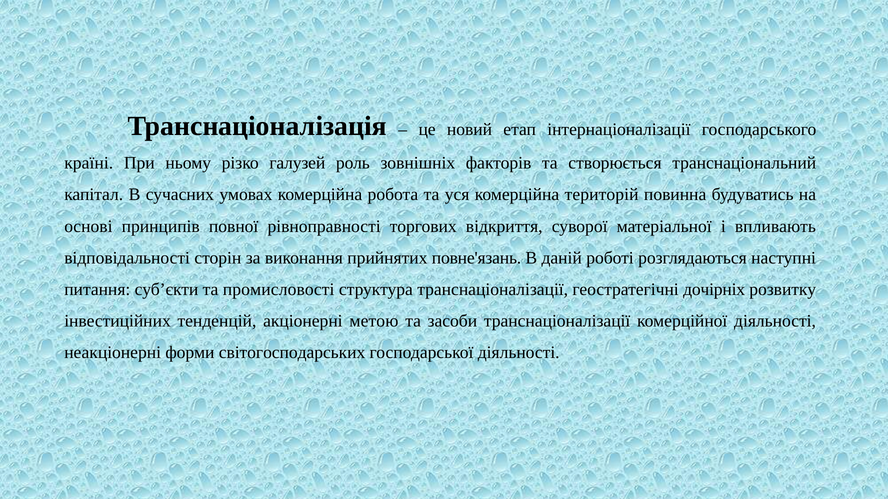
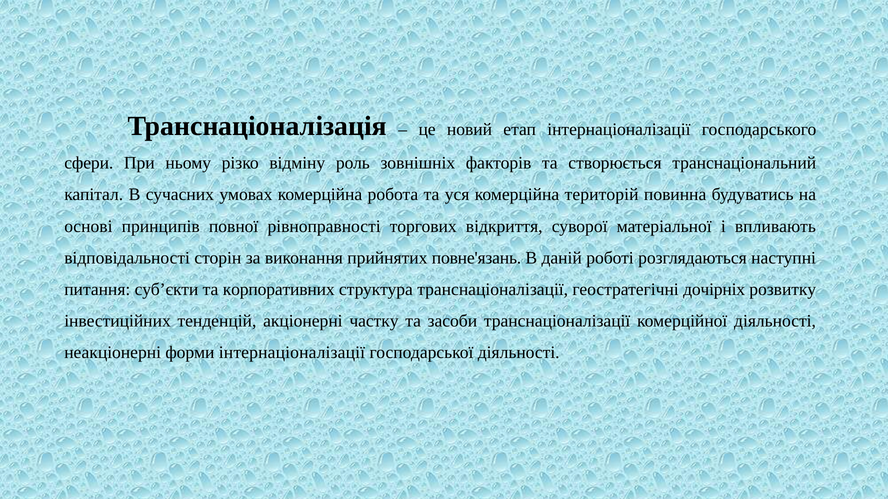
країні: країні -> сфери (89, 163)
галузей: галузей -> відміну (297, 163)
промисловості: промисловості -> корпоративних (279, 290)
метою: метою -> частку (374, 321)
форми світогосподарських: світогосподарських -> інтернаціоналізації (292, 353)
